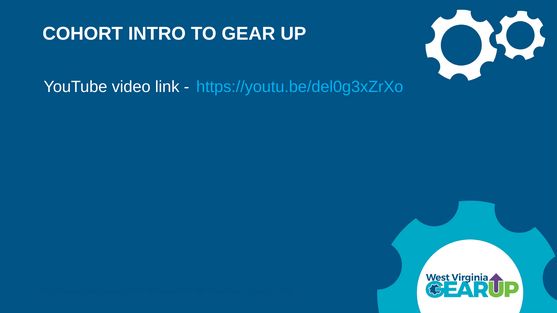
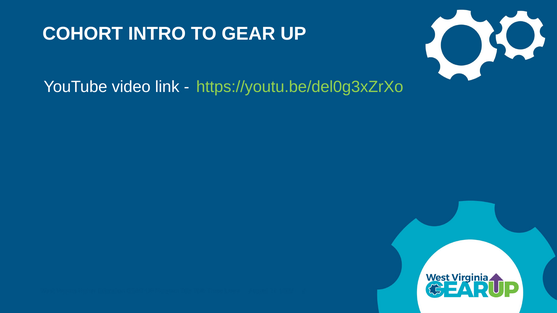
https://youtu.be/del0g3xZrXo colour: light blue -> light green (300, 87)
